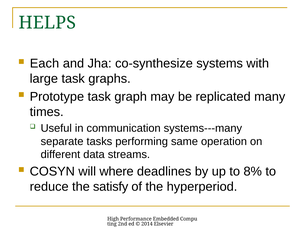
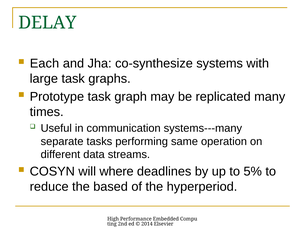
HELPS: HELPS -> DELAY (47, 23)
8%: 8% -> 5% (253, 171)
satisfy: satisfy -> based (111, 187)
